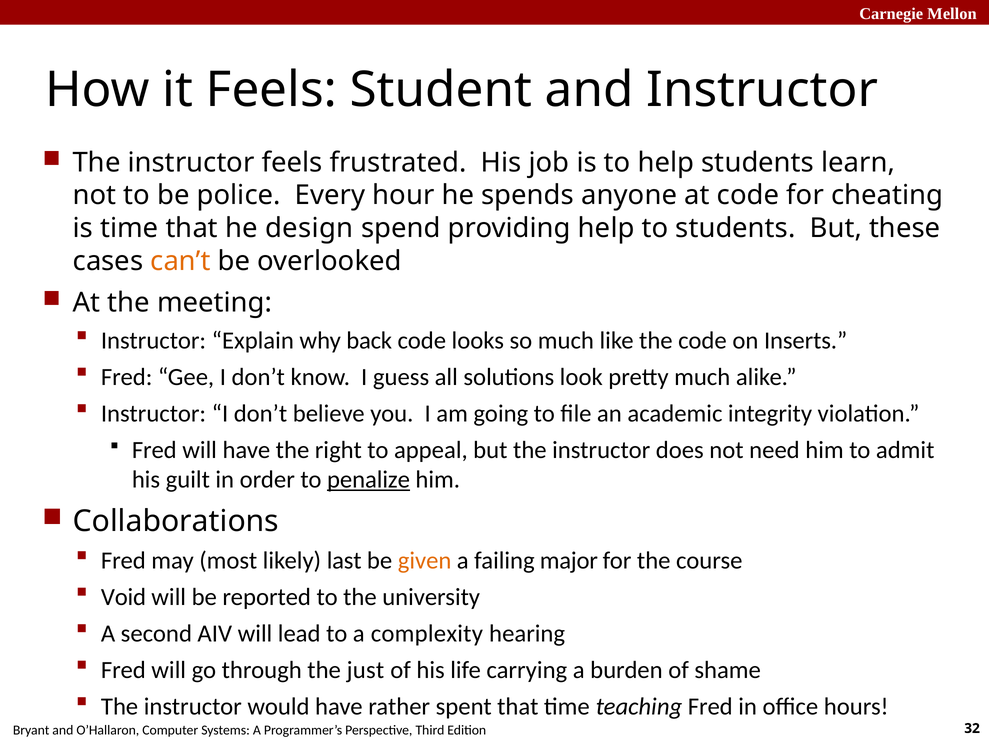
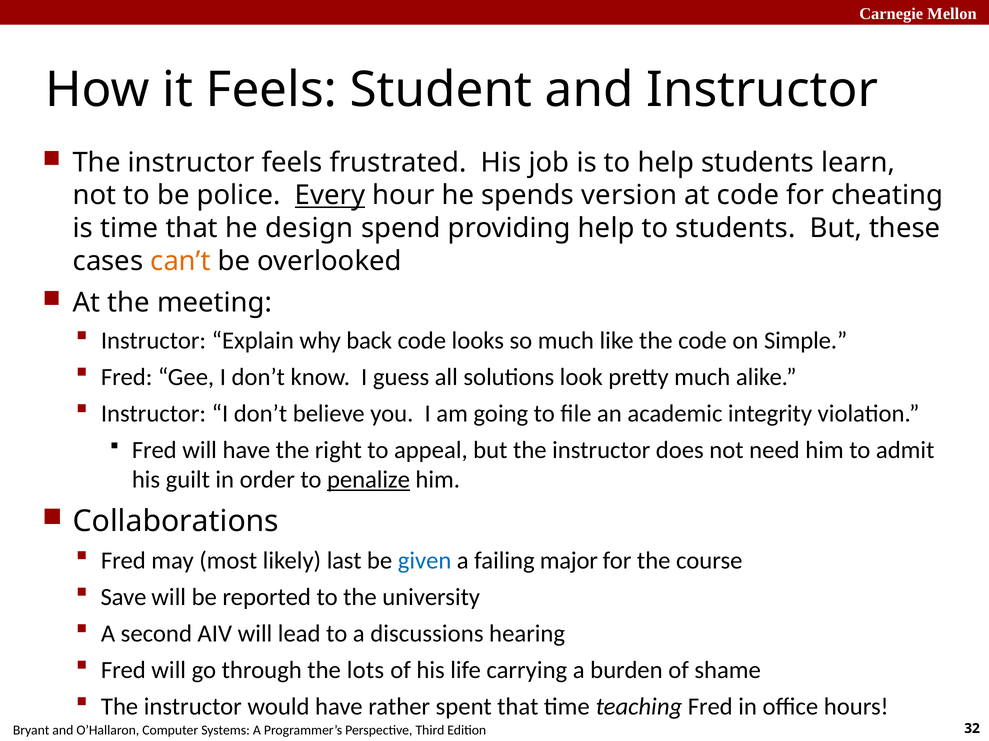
Every underline: none -> present (330, 196)
anyone: anyone -> version (629, 196)
Inserts: Inserts -> Simple (806, 341)
given colour: orange -> blue (425, 561)
Void: Void -> Save (123, 598)
complexity: complexity -> discussions (427, 634)
just: just -> lots (365, 671)
